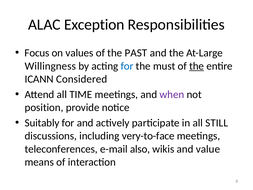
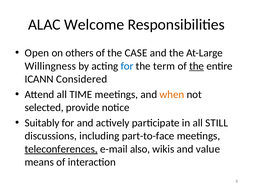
Exception: Exception -> Welcome (94, 24)
Focus: Focus -> Open (37, 53)
values: values -> others (80, 53)
PAST: PAST -> CASE (136, 53)
must: must -> term (164, 66)
when colour: purple -> orange (172, 94)
position: position -> selected (44, 107)
very-to-face: very-to-face -> part-to-face (148, 136)
teleconferences underline: none -> present (61, 149)
